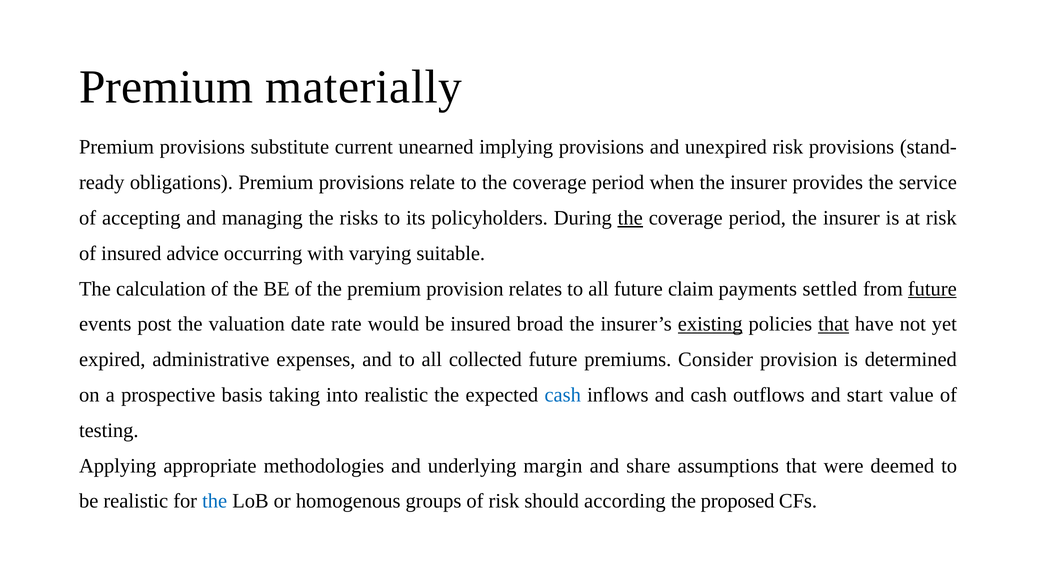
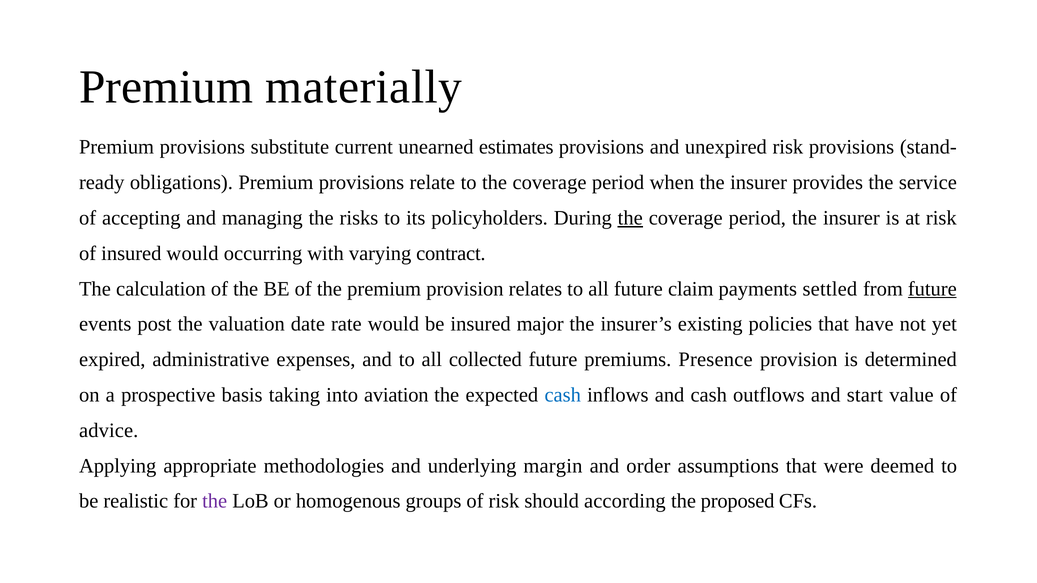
implying: implying -> estimates (516, 147)
insured advice: advice -> would (193, 253)
suitable: suitable -> contract (451, 253)
broad: broad -> major (540, 324)
existing underline: present -> none (710, 324)
that underline: present -> none (834, 324)
Consider: Consider -> Presence (716, 360)
into realistic: realistic -> aviation (396, 395)
testing: testing -> advice (109, 431)
share: share -> order (648, 466)
the colour: blue -> purple (215, 501)
